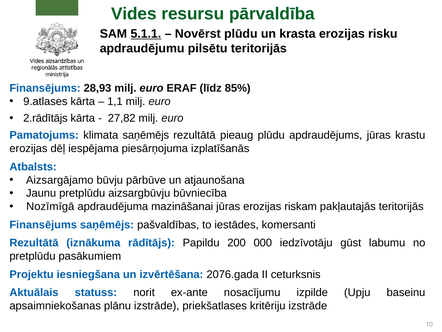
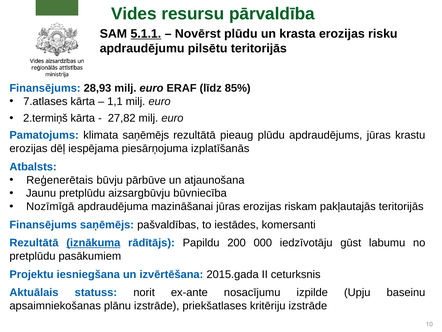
9.atlases: 9.atlases -> 7.atlases (45, 101)
2.rādītājs: 2.rādītājs -> 2.termiņš (45, 118)
Aizsargājamo: Aizsargājamo -> Reģenerētais (60, 180)
iznākuma underline: none -> present (93, 243)
2076.gada: 2076.gada -> 2015.gada (233, 274)
